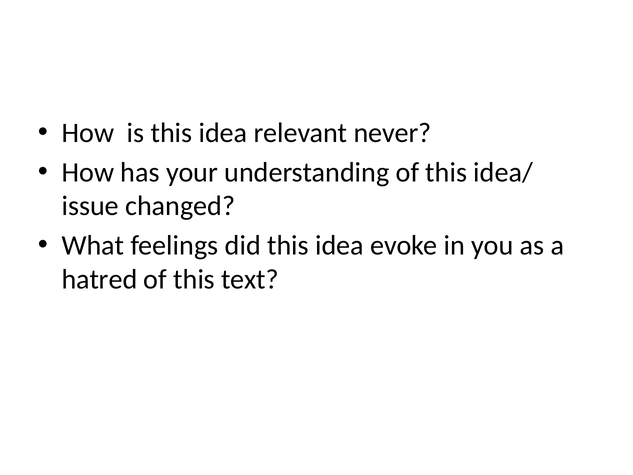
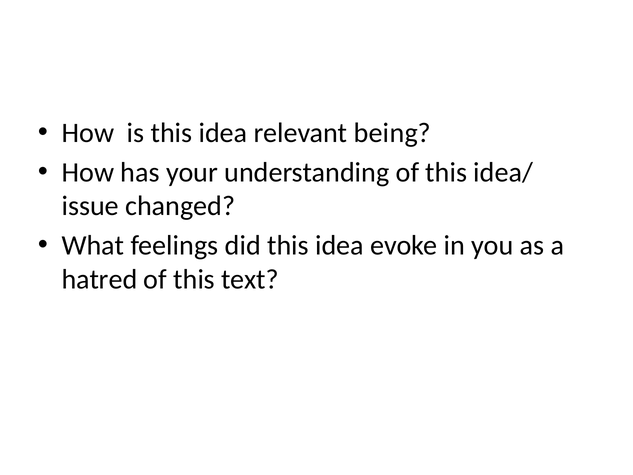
never: never -> being (392, 133)
